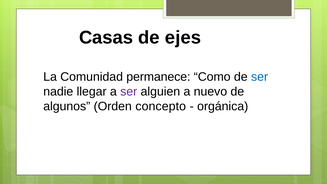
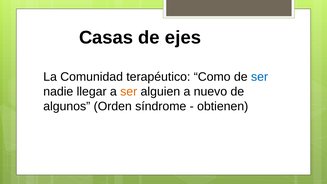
permanece: permanece -> terapéutico (158, 77)
ser colour: purple -> orange (129, 92)
concepto: concepto -> síndrome (161, 106)
orgánica: orgánica -> obtienen (223, 106)
